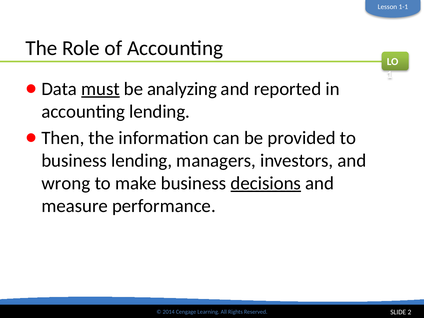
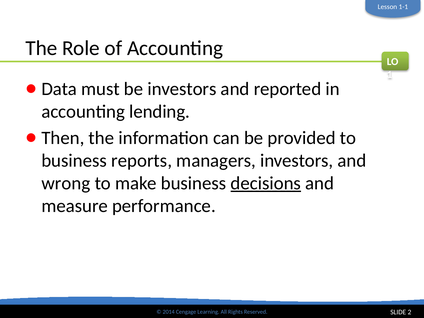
must underline: present -> none (100, 89)
be analyzing: analyzing -> investors (182, 89)
business lending: lending -> reports (142, 161)
